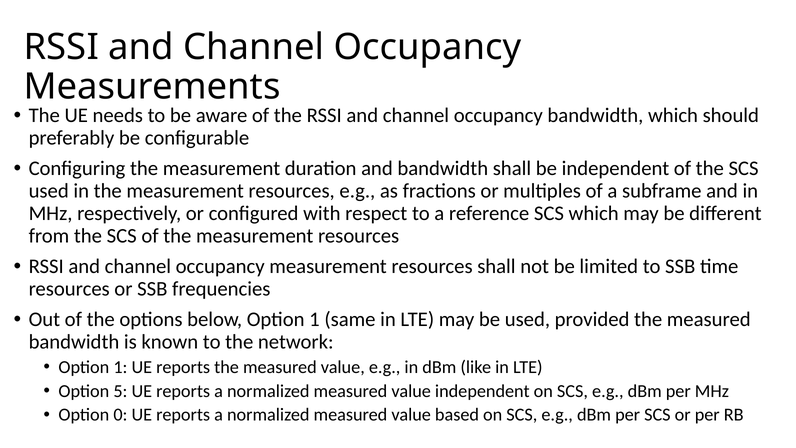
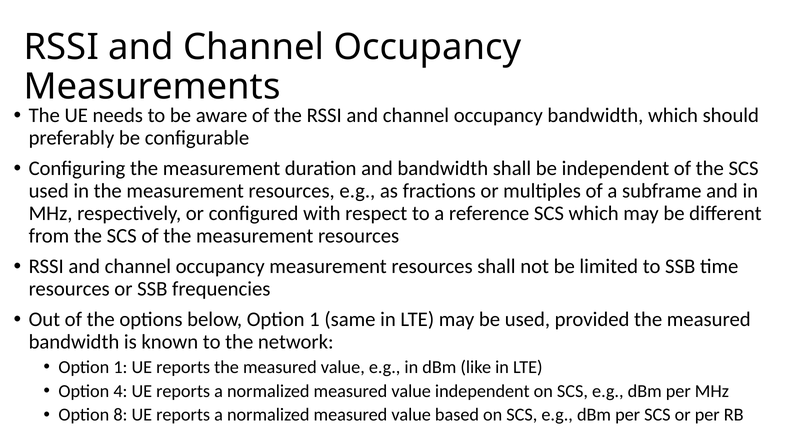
5: 5 -> 4 (120, 391)
0: 0 -> 8 (120, 415)
